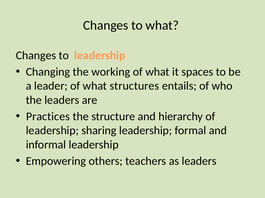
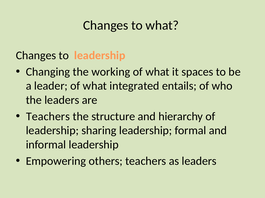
structures: structures -> integrated (134, 86)
Practices: Practices -> Teachers (48, 117)
